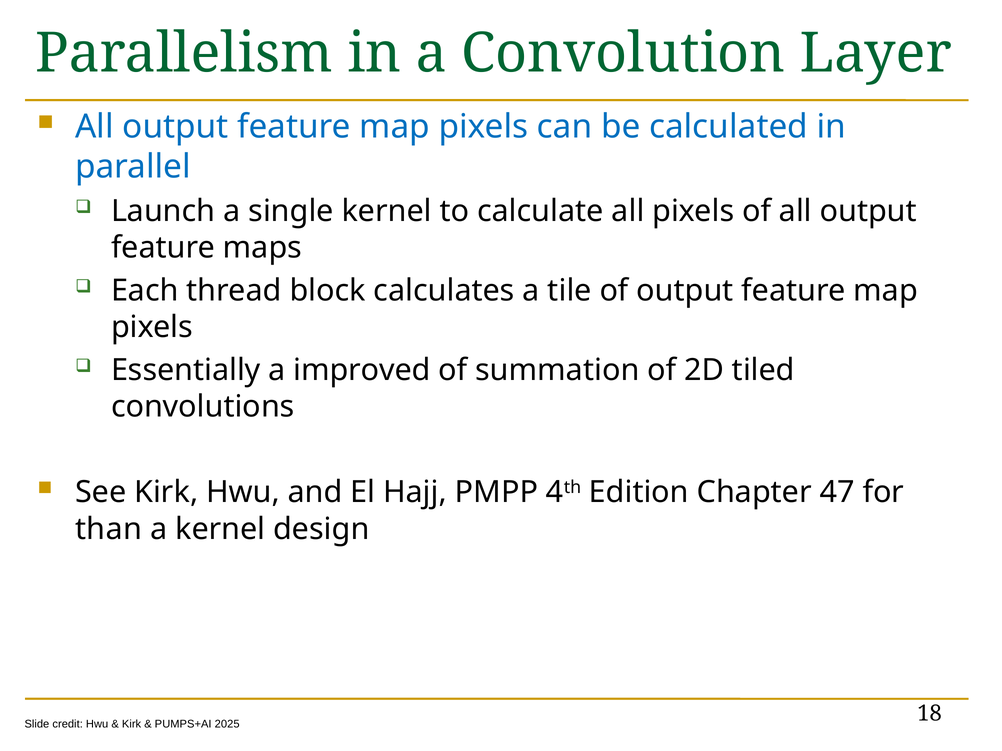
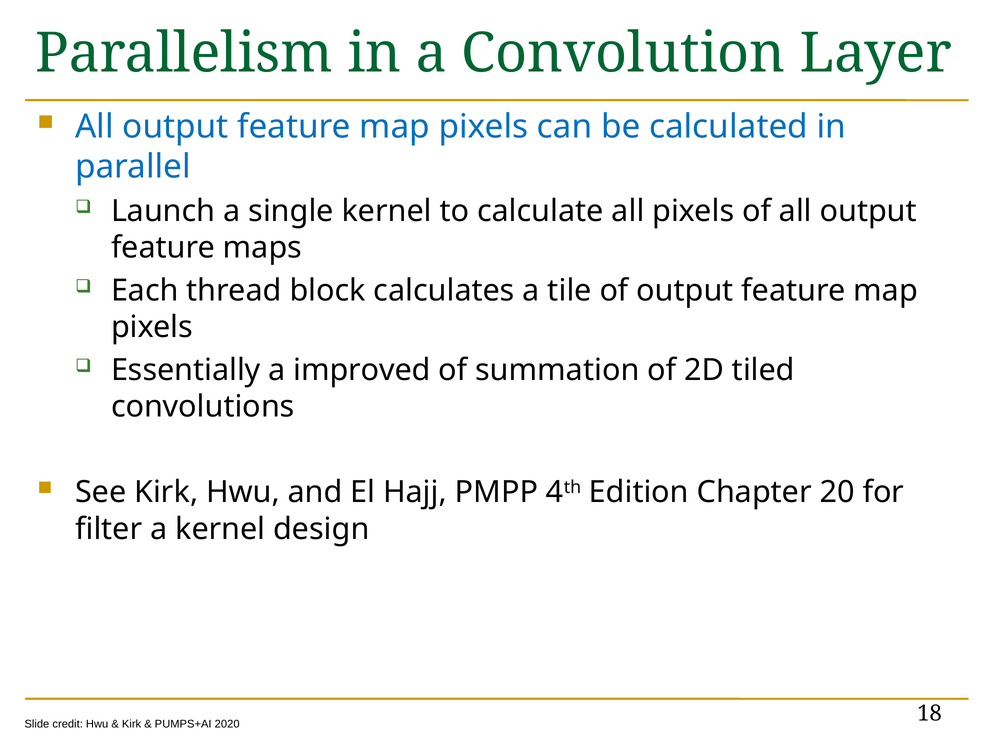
47: 47 -> 20 (837, 493)
than: than -> filter (109, 529)
2025: 2025 -> 2020 (227, 725)
